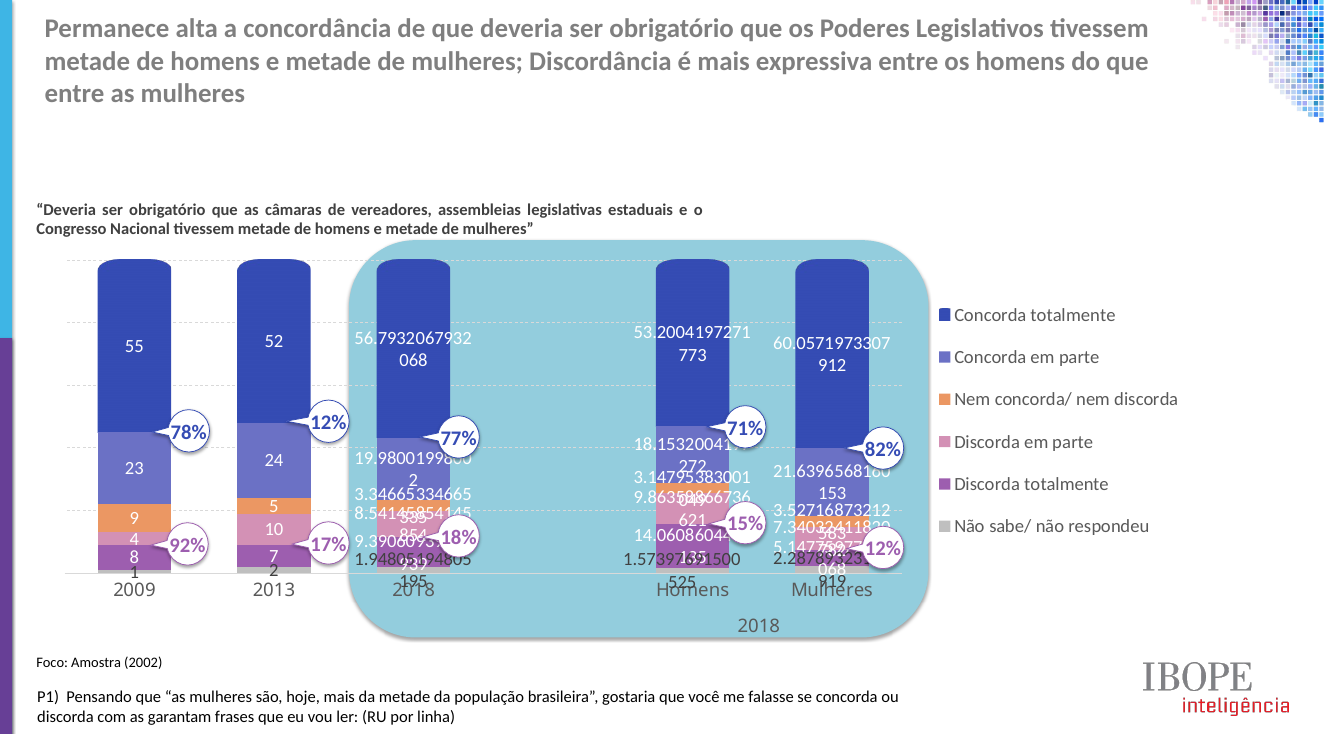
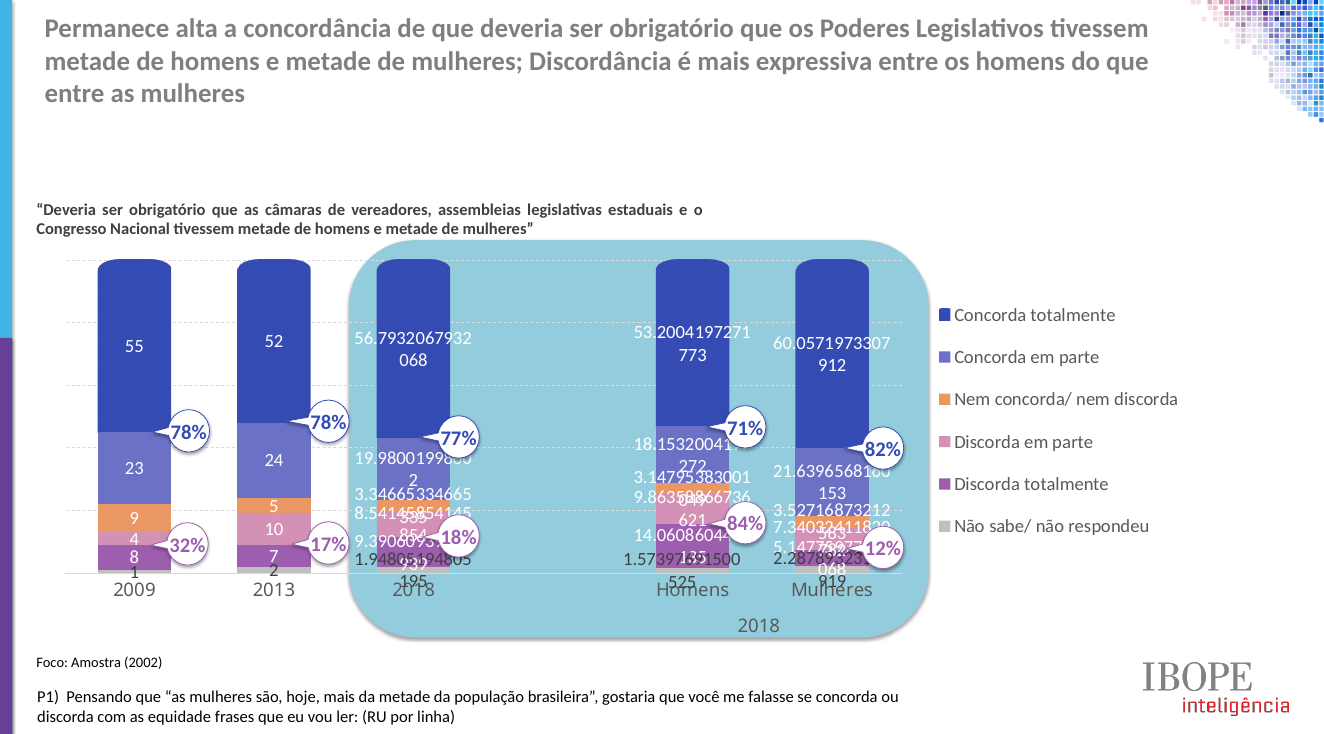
12%: 12% -> 78% (328, 423)
15%: 15% -> 84% (745, 524)
92%: 92% -> 32% (187, 546)
garantam: garantam -> equidade (180, 717)
